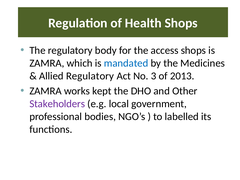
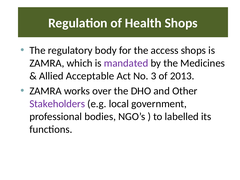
mandated colour: blue -> purple (126, 63)
Allied Regulatory: Regulatory -> Acceptable (90, 76)
kept: kept -> over (102, 91)
